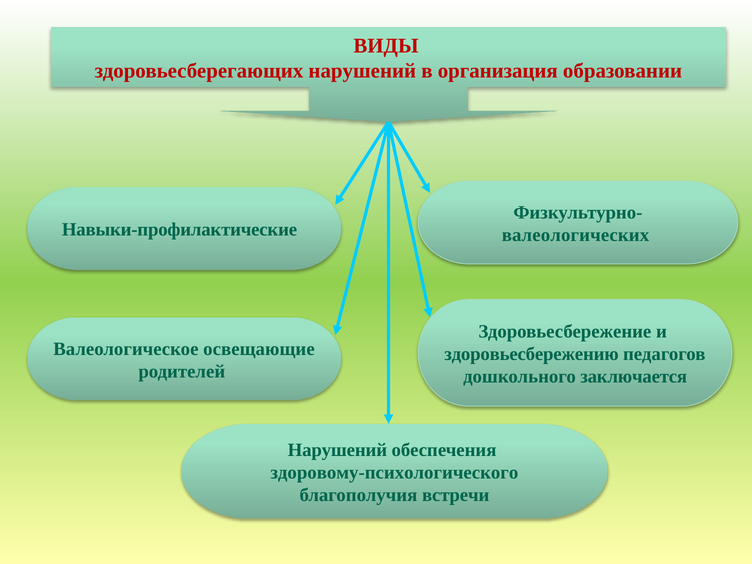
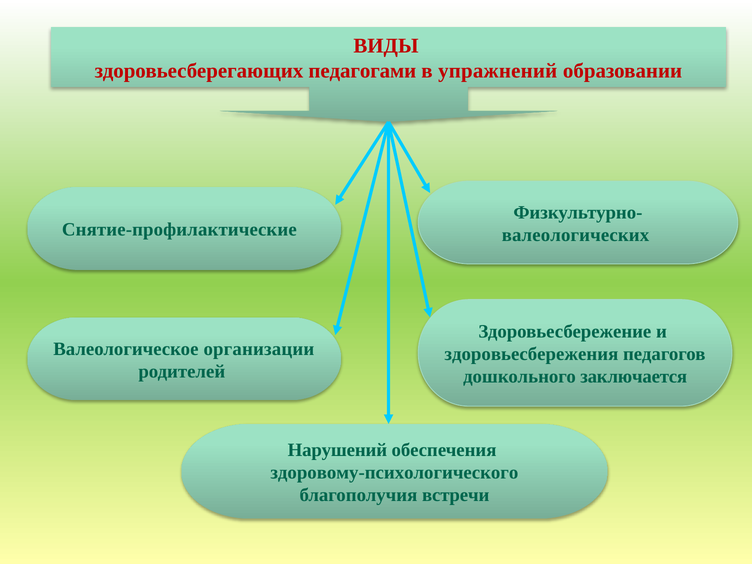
здоровьесберегающих нарушений: нарушений -> педагогами (362, 71)
организация: организация -> упражнений (498, 71)
Навыки-профилактические: Навыки-профилактические -> Снятие-профилактические (179, 230)
освещающие: освещающие -> организации (259, 349)
здоровьесбережению: здоровьесбережению -> здоровьесбережения (531, 354)
